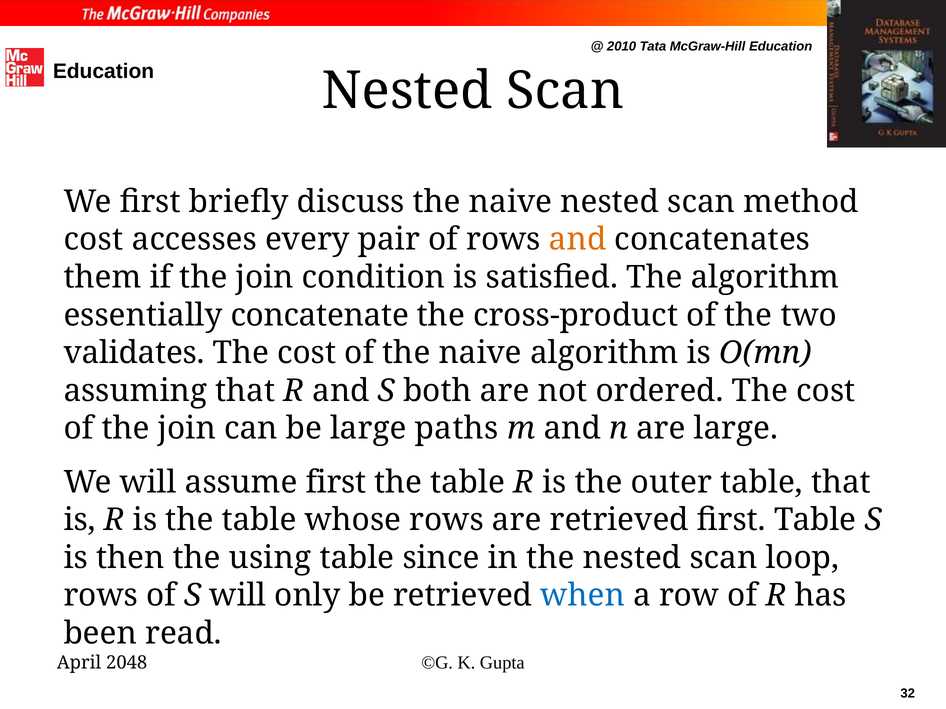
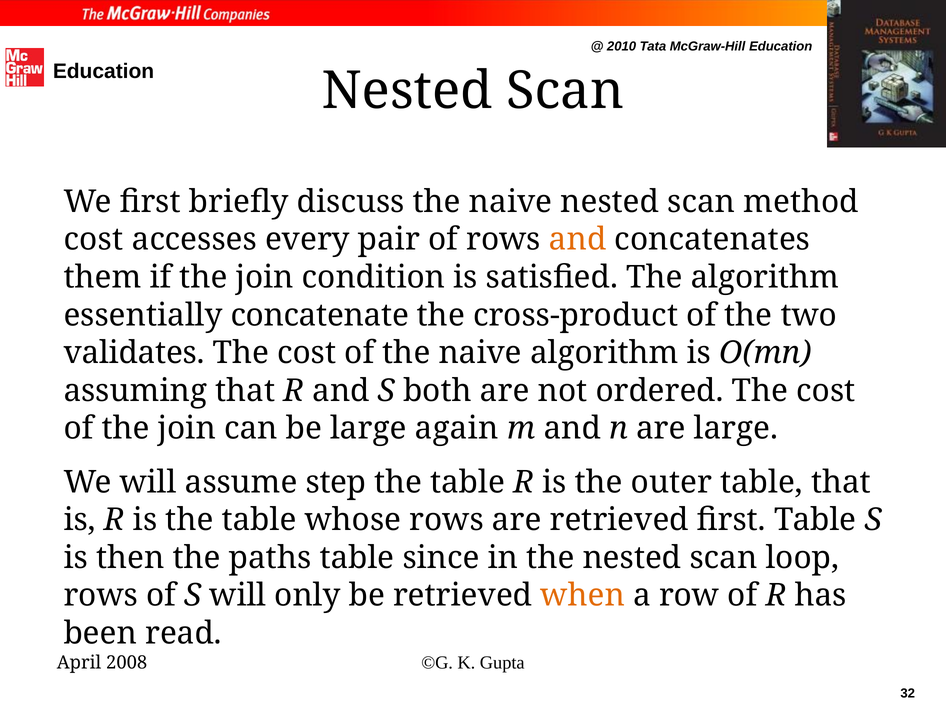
paths: paths -> again (457, 429)
assume first: first -> step (336, 482)
using: using -> paths (270, 558)
when colour: blue -> orange (583, 596)
2048: 2048 -> 2008 (127, 663)
